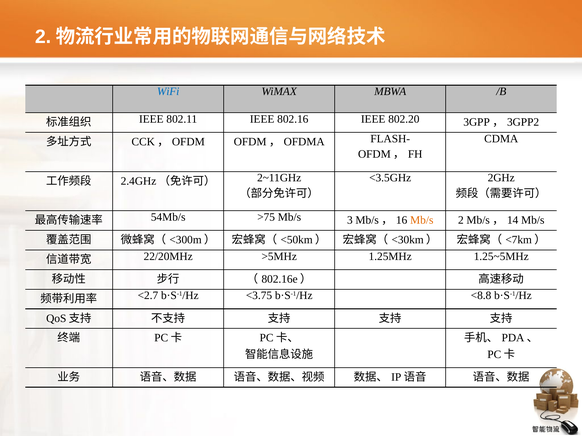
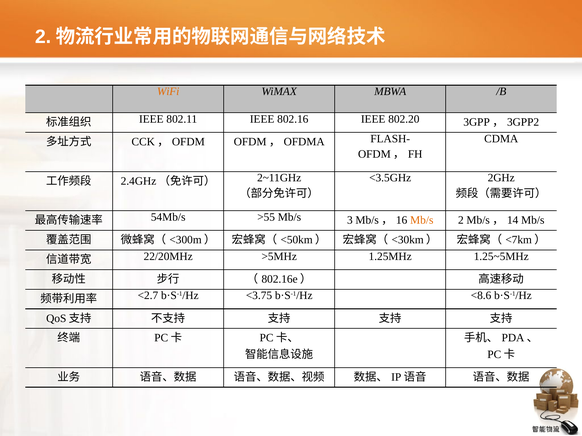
WiFi colour: blue -> orange (168, 92)
>75: >75 -> >55 (266, 217)
<8.8: <8.8 -> <8.6 (481, 296)
